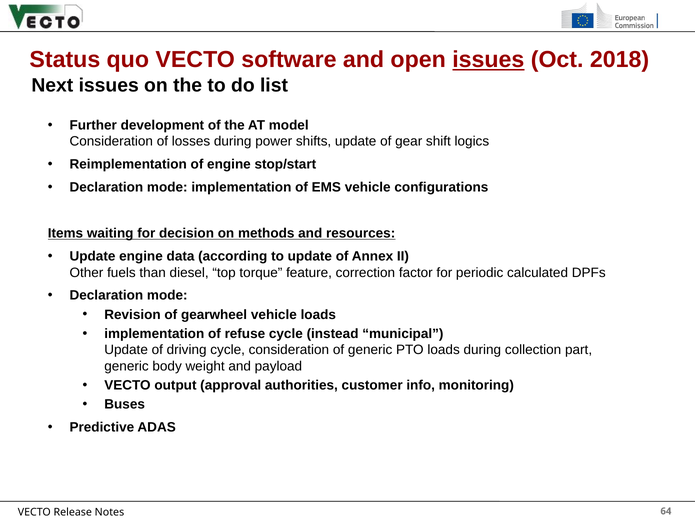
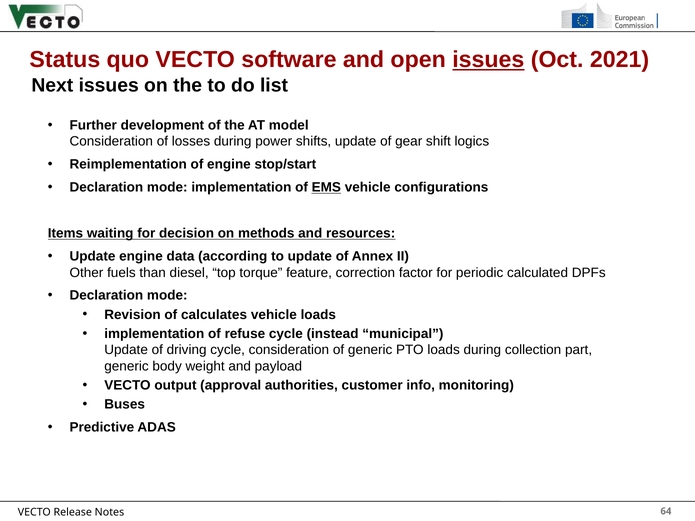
2018: 2018 -> 2021 (620, 60)
EMS underline: none -> present (326, 188)
gearwheel: gearwheel -> calculates (214, 315)
